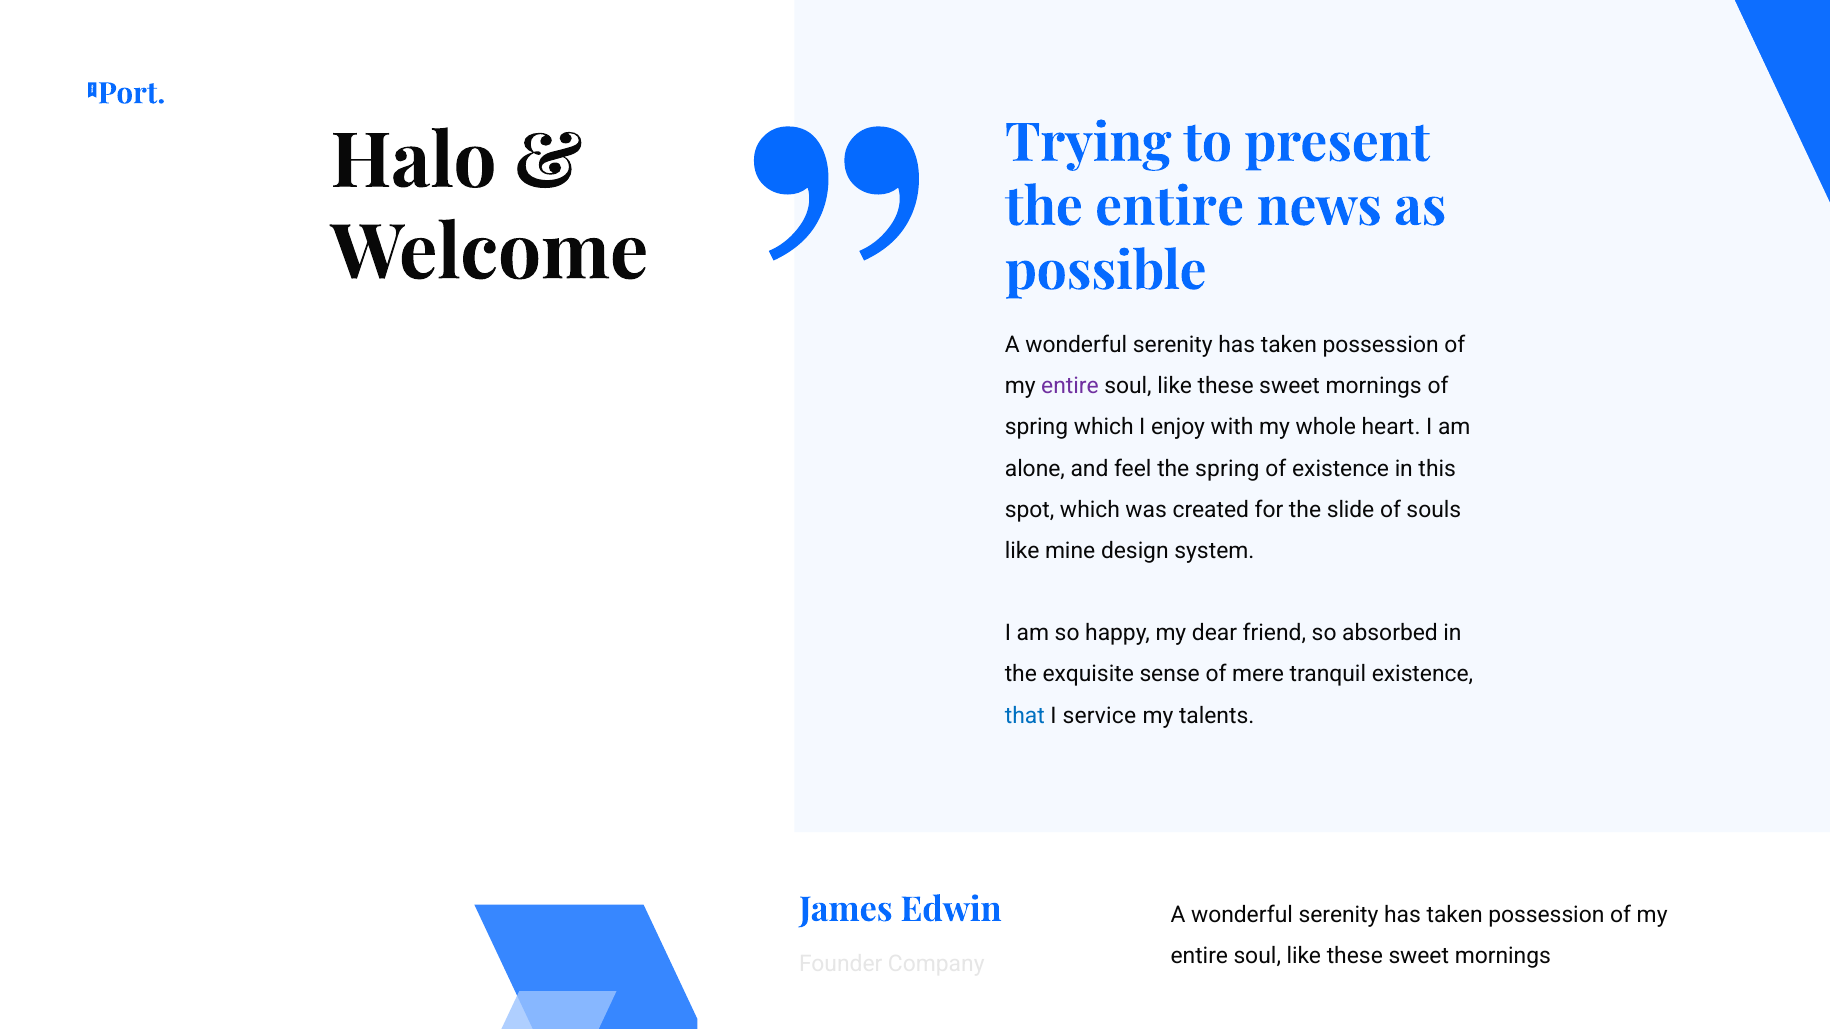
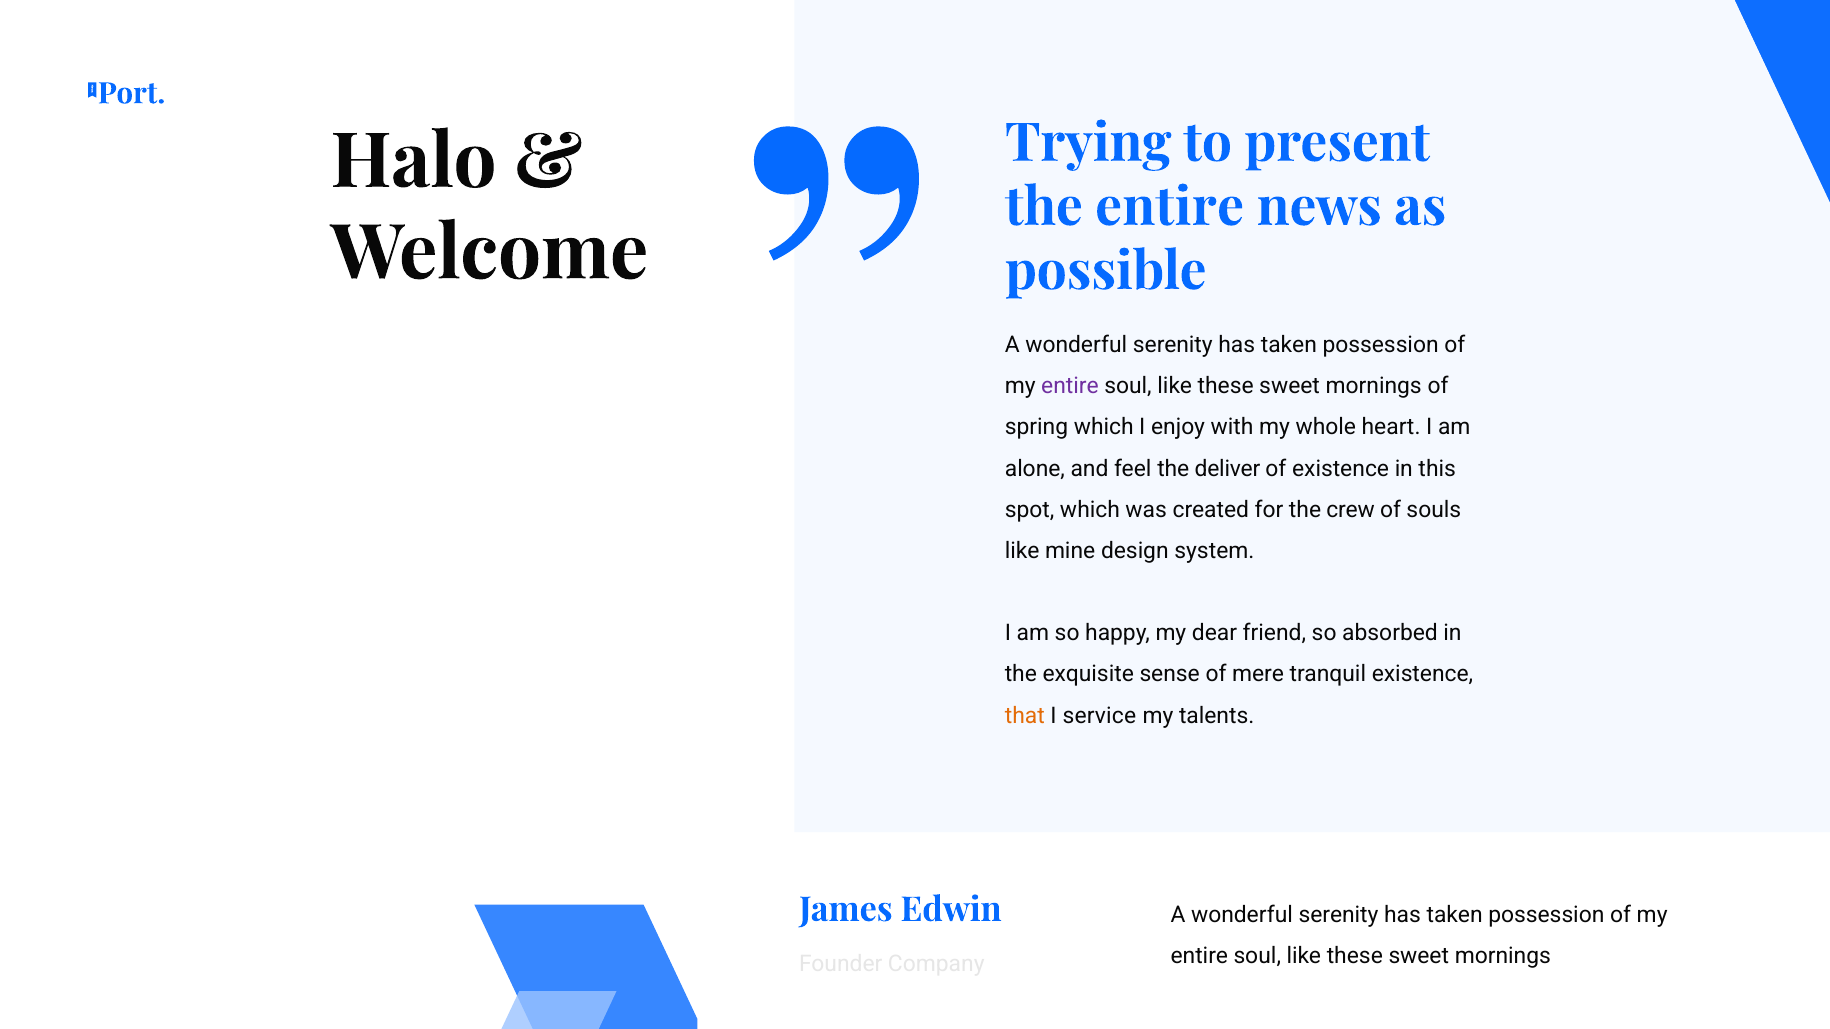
the spring: spring -> deliver (1227, 469)
slide: slide -> crew (1351, 510)
that colour: blue -> orange (1025, 716)
